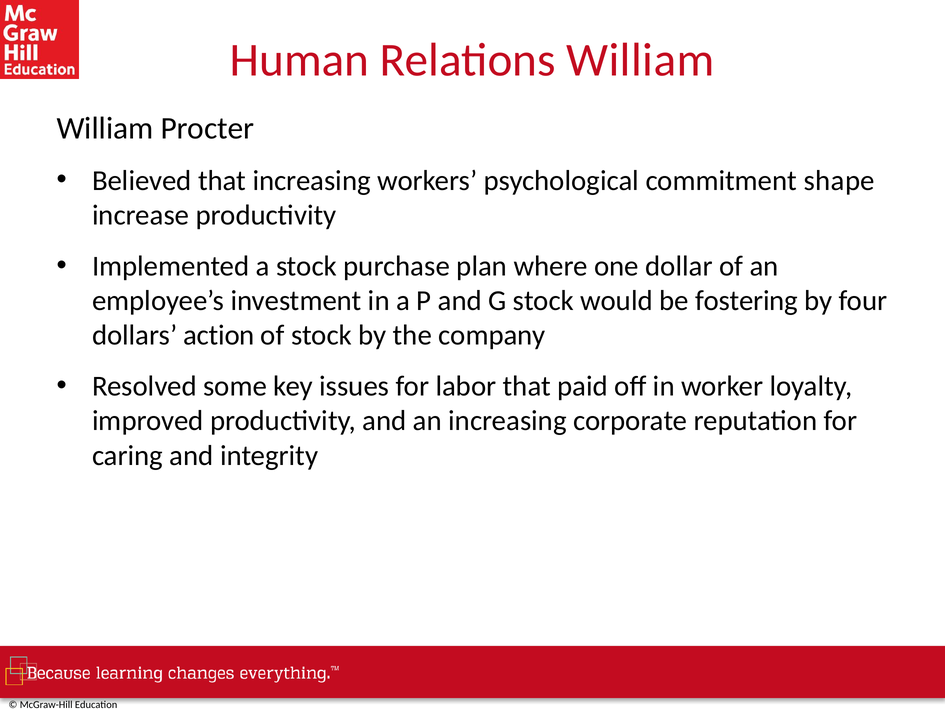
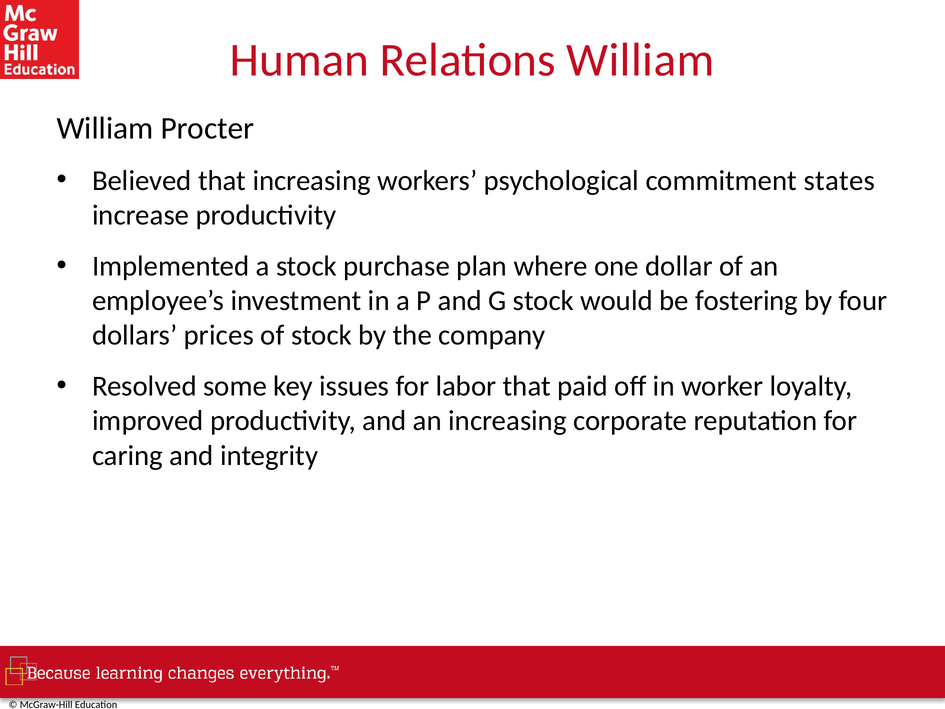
shape: shape -> states (839, 180)
action: action -> prices (219, 335)
